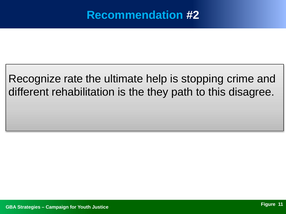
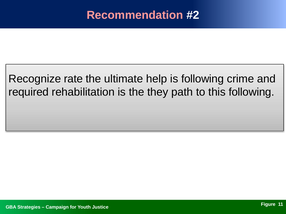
Recommendation colour: light blue -> pink (135, 15)
is stopping: stopping -> following (203, 79)
different: different -> required (29, 92)
this disagree: disagree -> following (252, 92)
